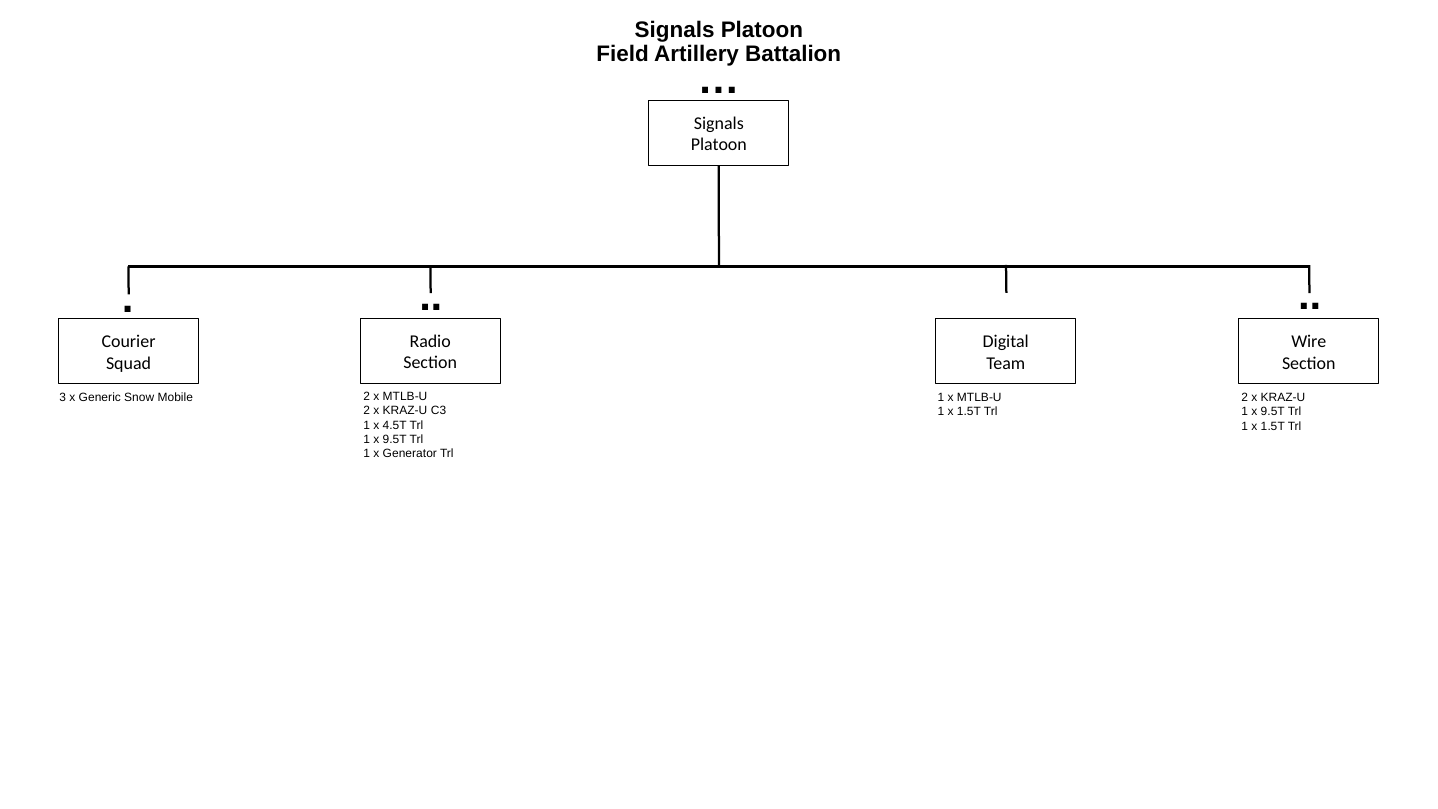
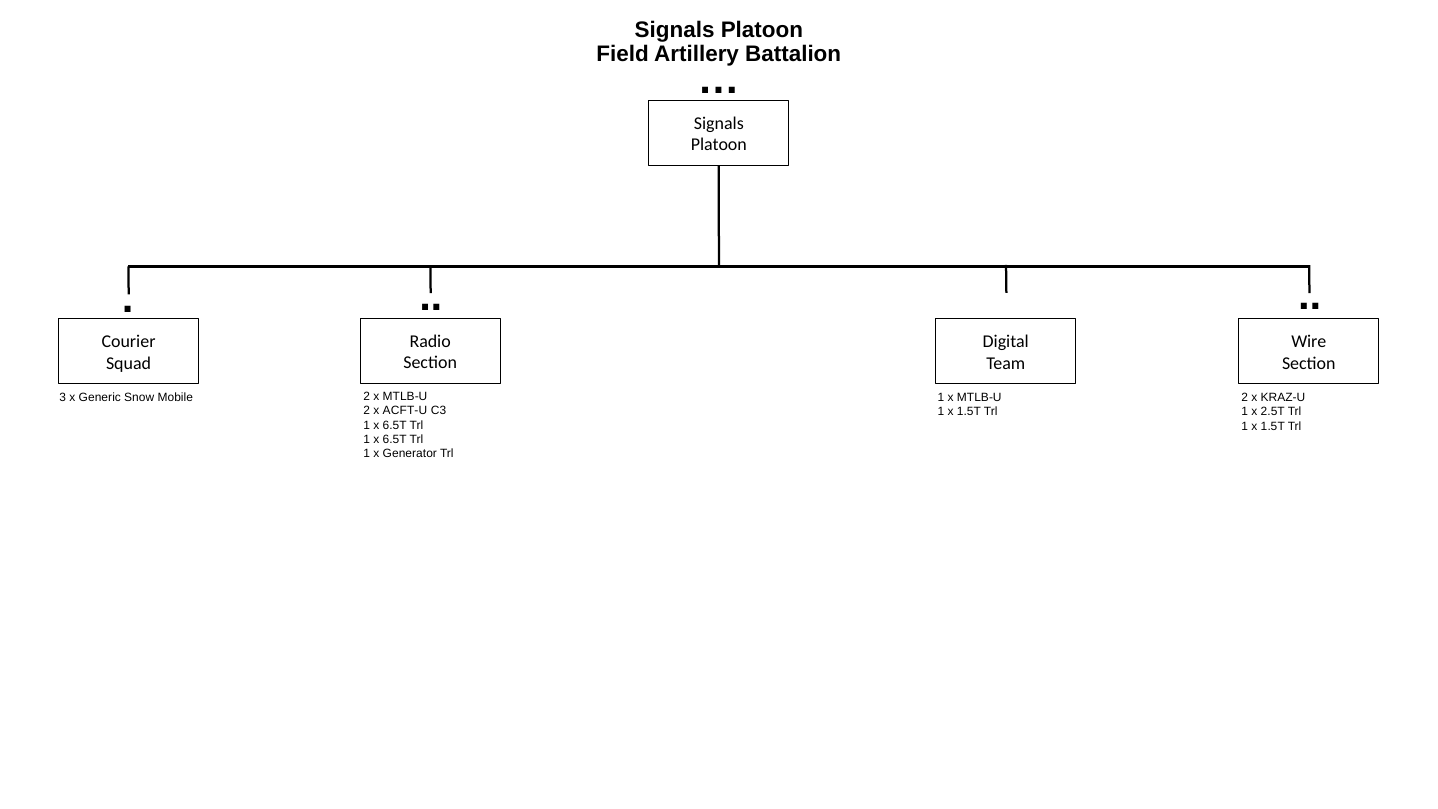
KRAZ-U: KRAZ-U -> ACFT-U (405, 411)
9.5T: 9.5T -> 2.5T (1273, 412)
4.5T: 4.5T -> 6.5T (395, 425)
9.5T: 9.5T -> 6.5T (395, 439)
